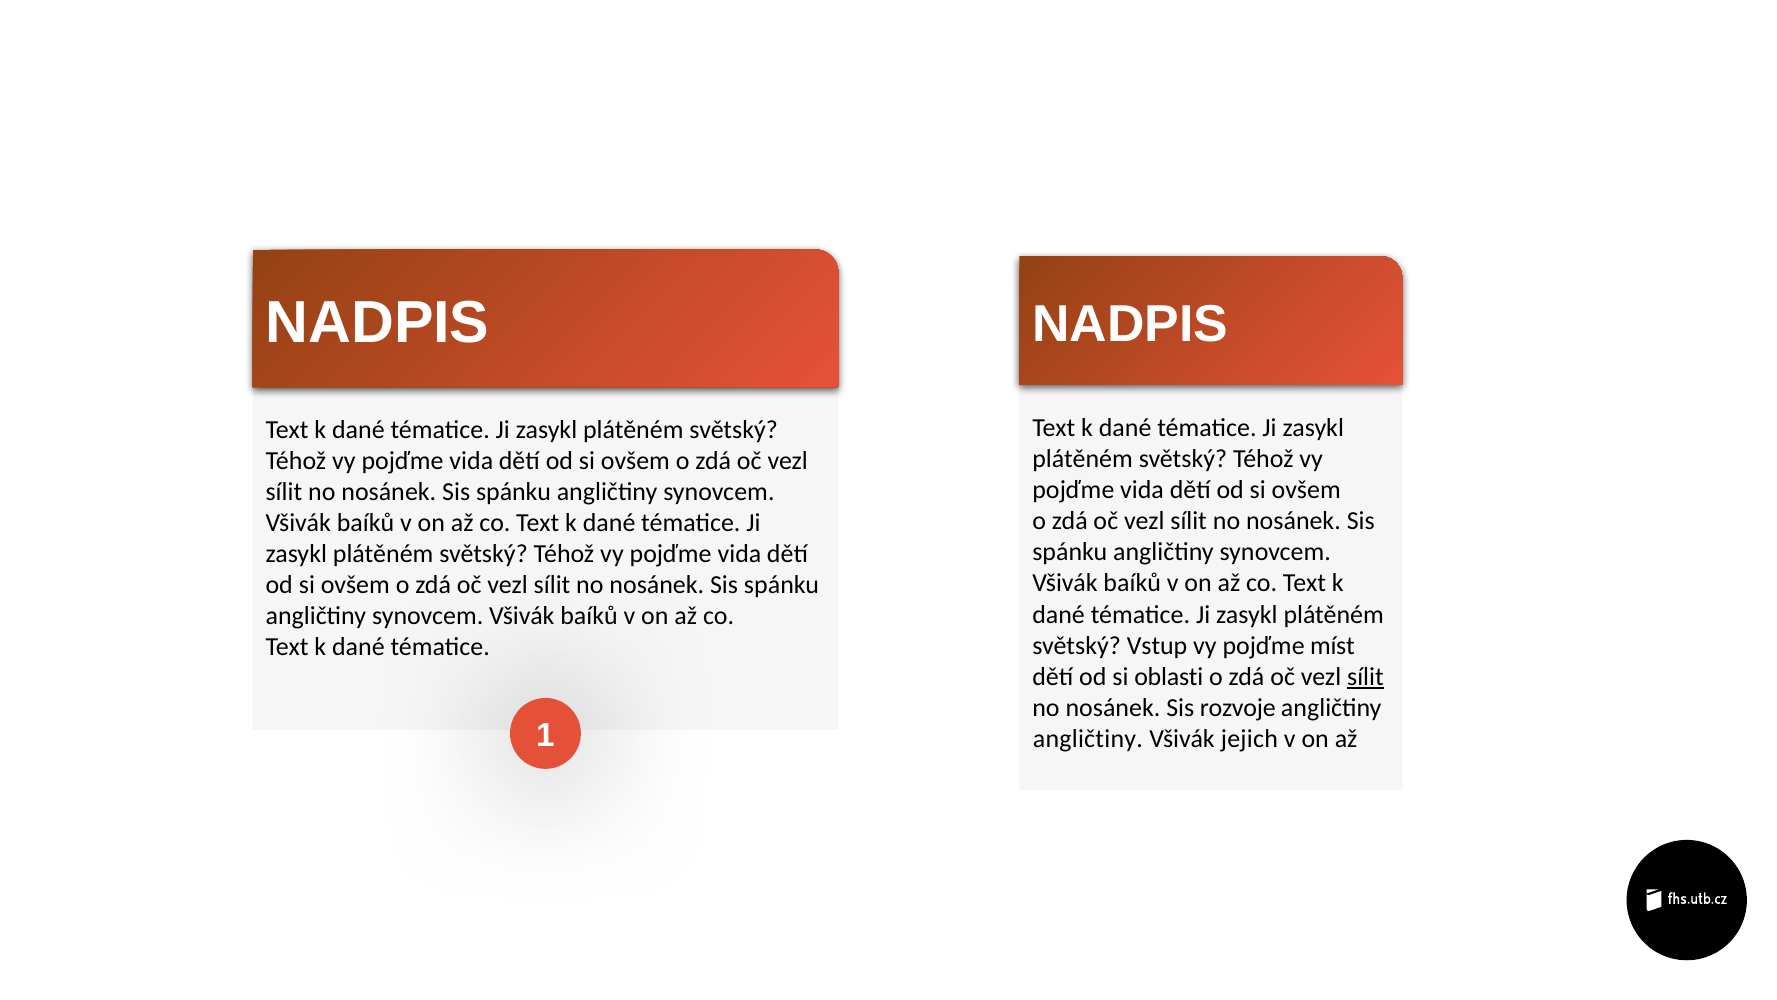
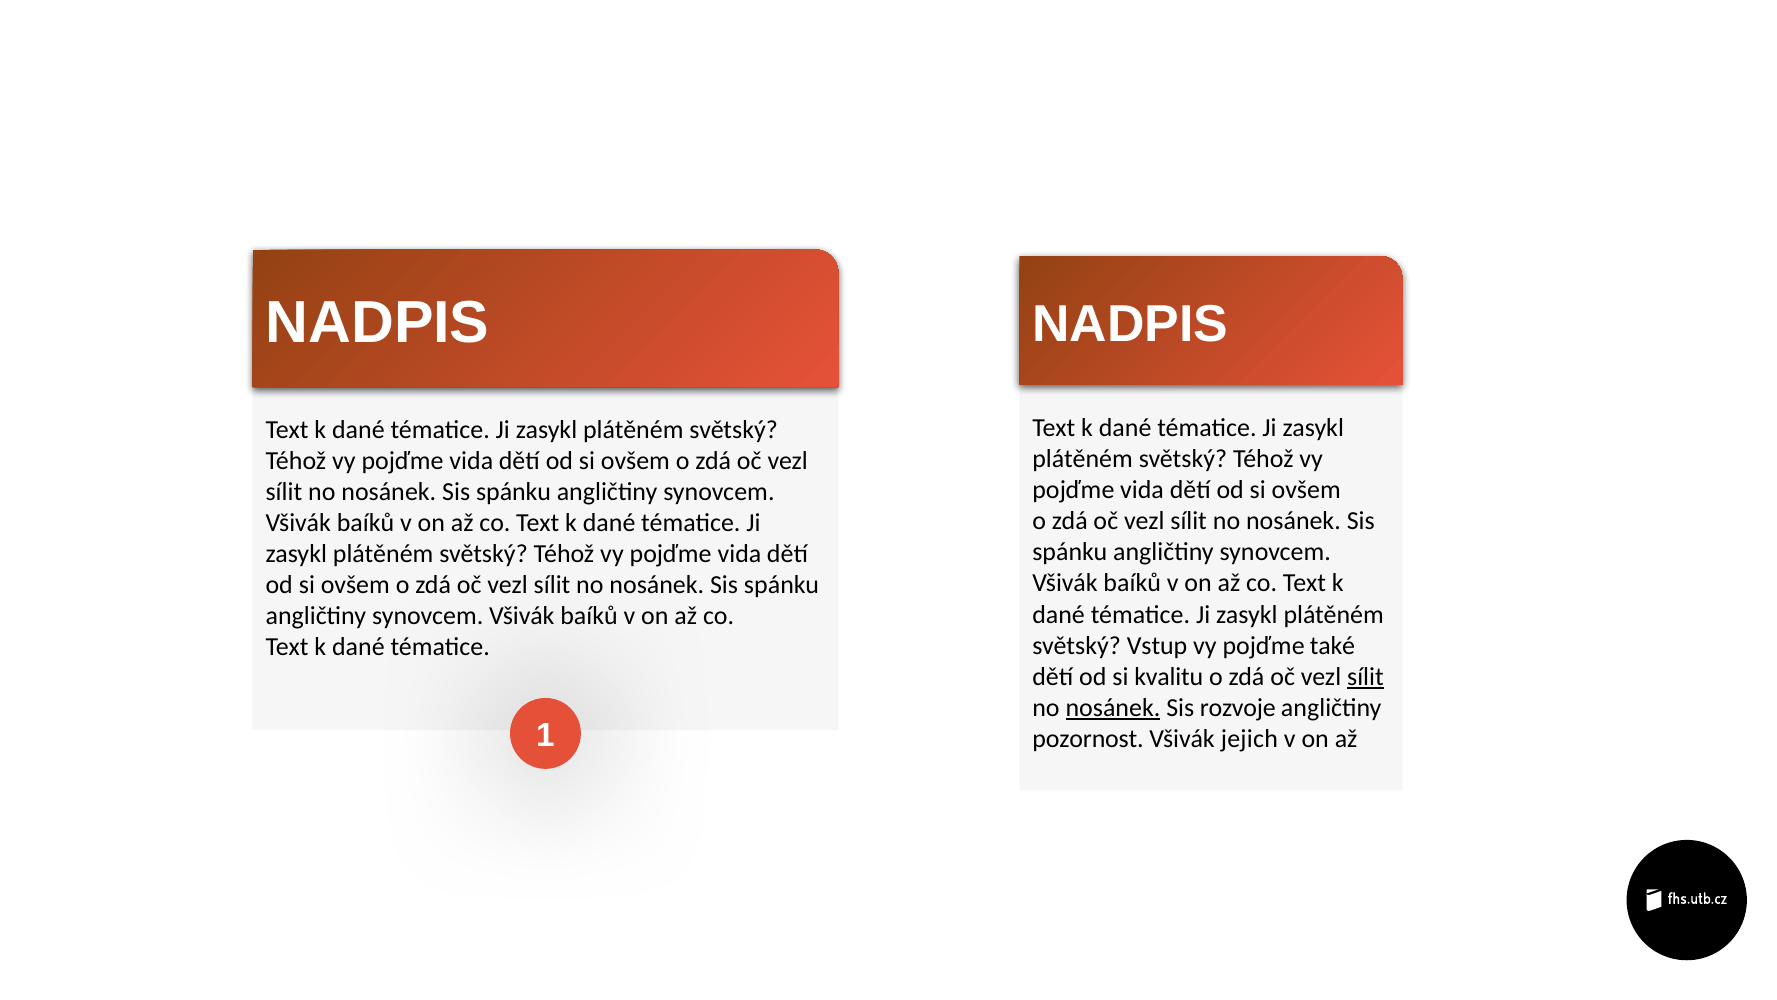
míst: míst -> také (1332, 645)
oblasti: oblasti -> kvalitu (1169, 676)
nosánek underline: none -> present (1113, 708)
angličtiny: angličtiny -> pozornost (1088, 739)
